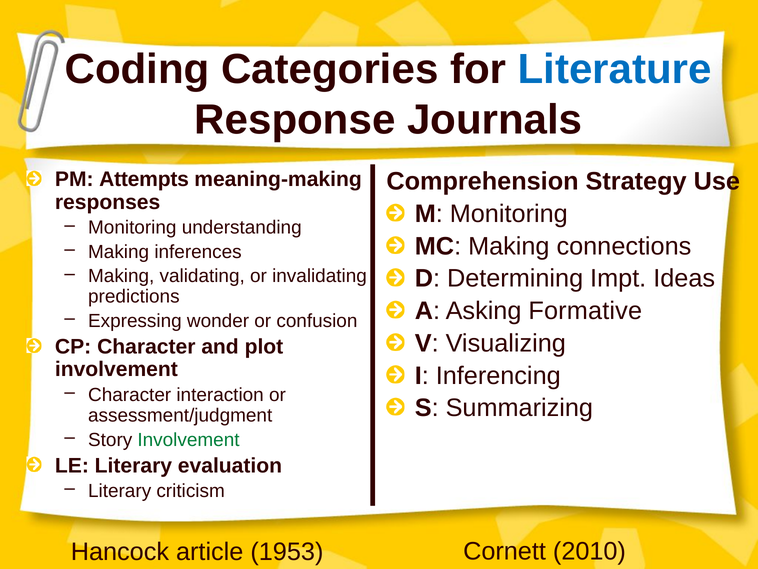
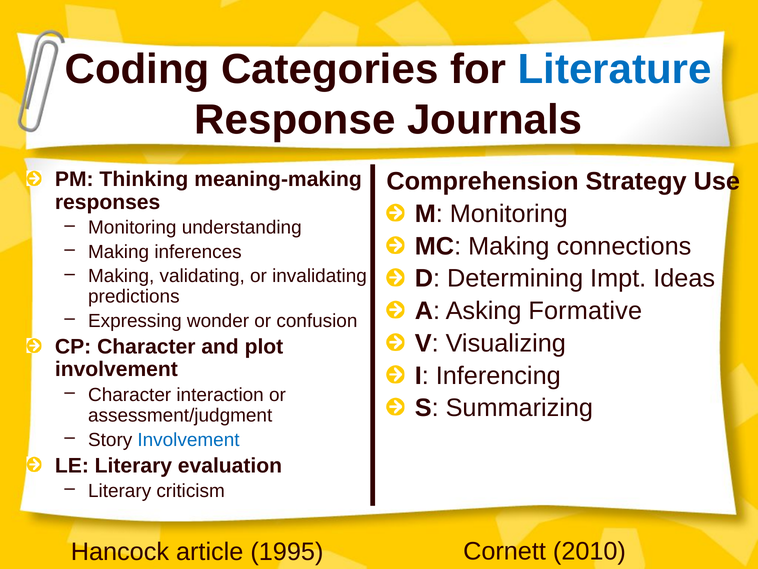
Attempts: Attempts -> Thinking (144, 179)
Involvement colour: green -> blue (189, 439)
1953: 1953 -> 1995 (287, 551)
